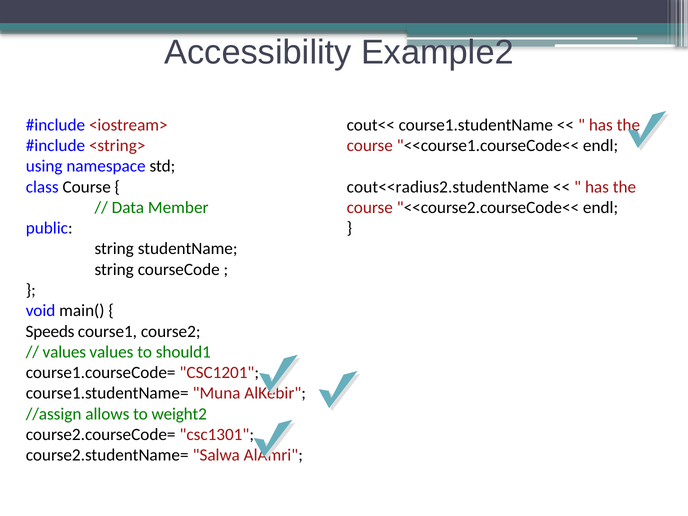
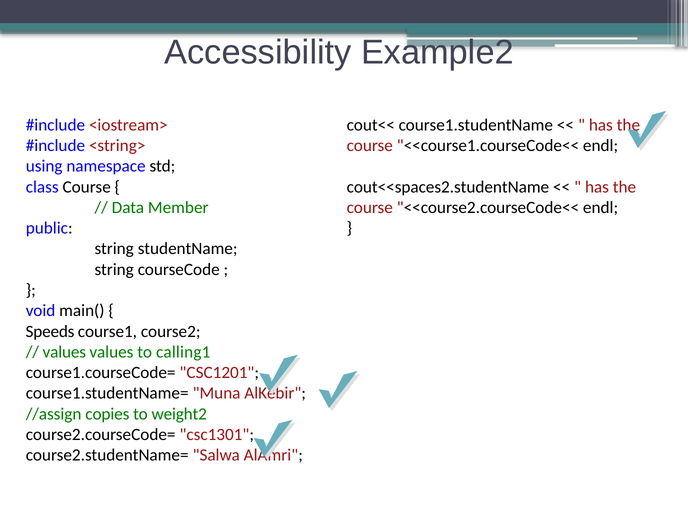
cout<<radius2.studentName: cout<<radius2.studentName -> cout<<spaces2.studentName (448, 187)
should1: should1 -> calling1 (183, 352)
allows: allows -> copies (107, 414)
